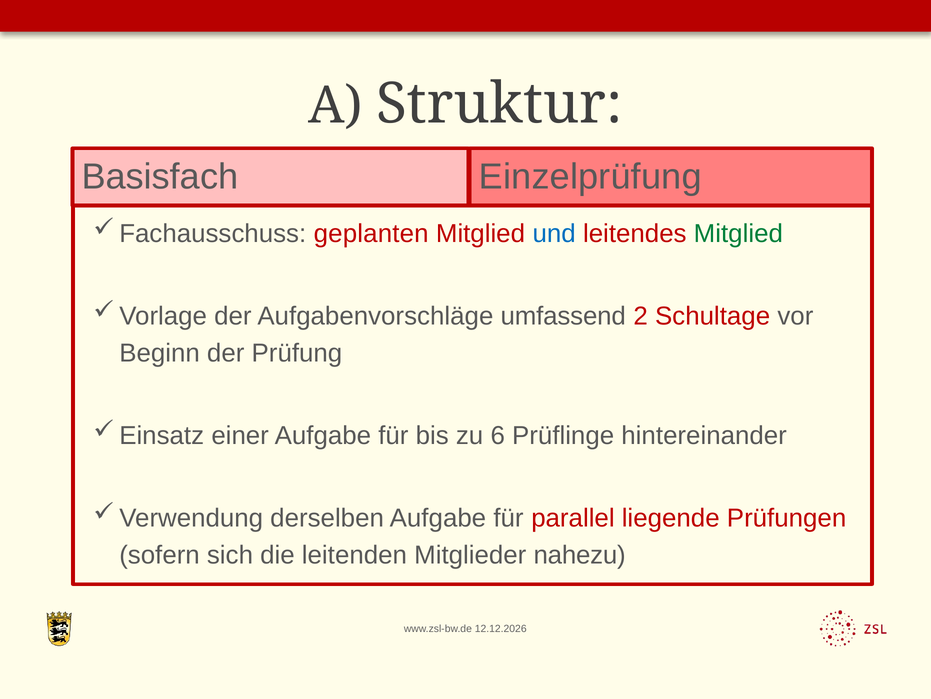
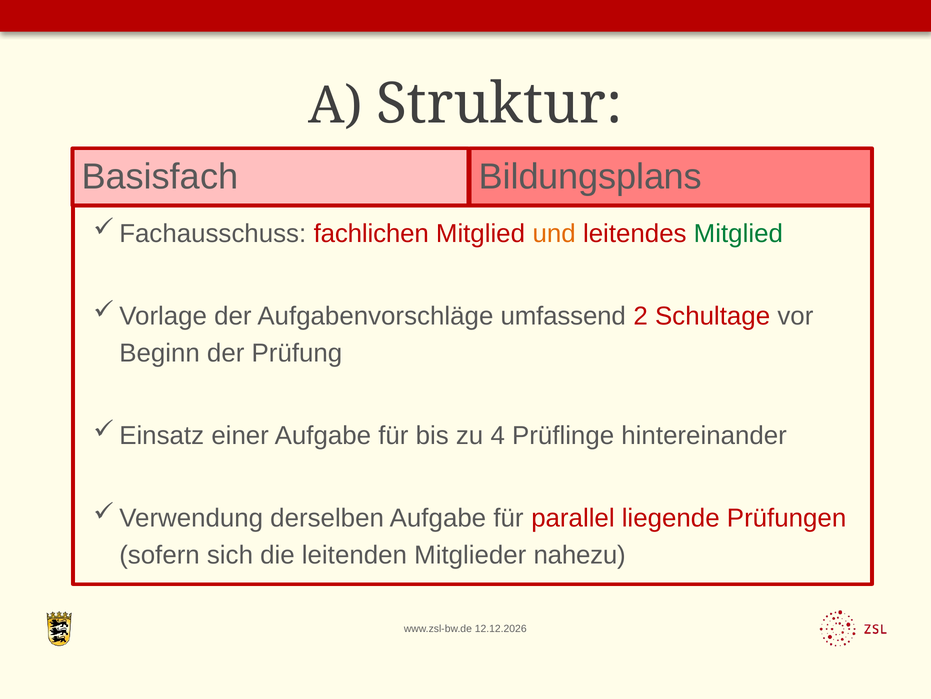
Einzelprüfung: Einzelprüfung -> Bildungsplans (590, 177)
geplanten: geplanten -> fachlichen (371, 233)
und colour: blue -> orange (554, 233)
6: 6 -> 4 (498, 435)
